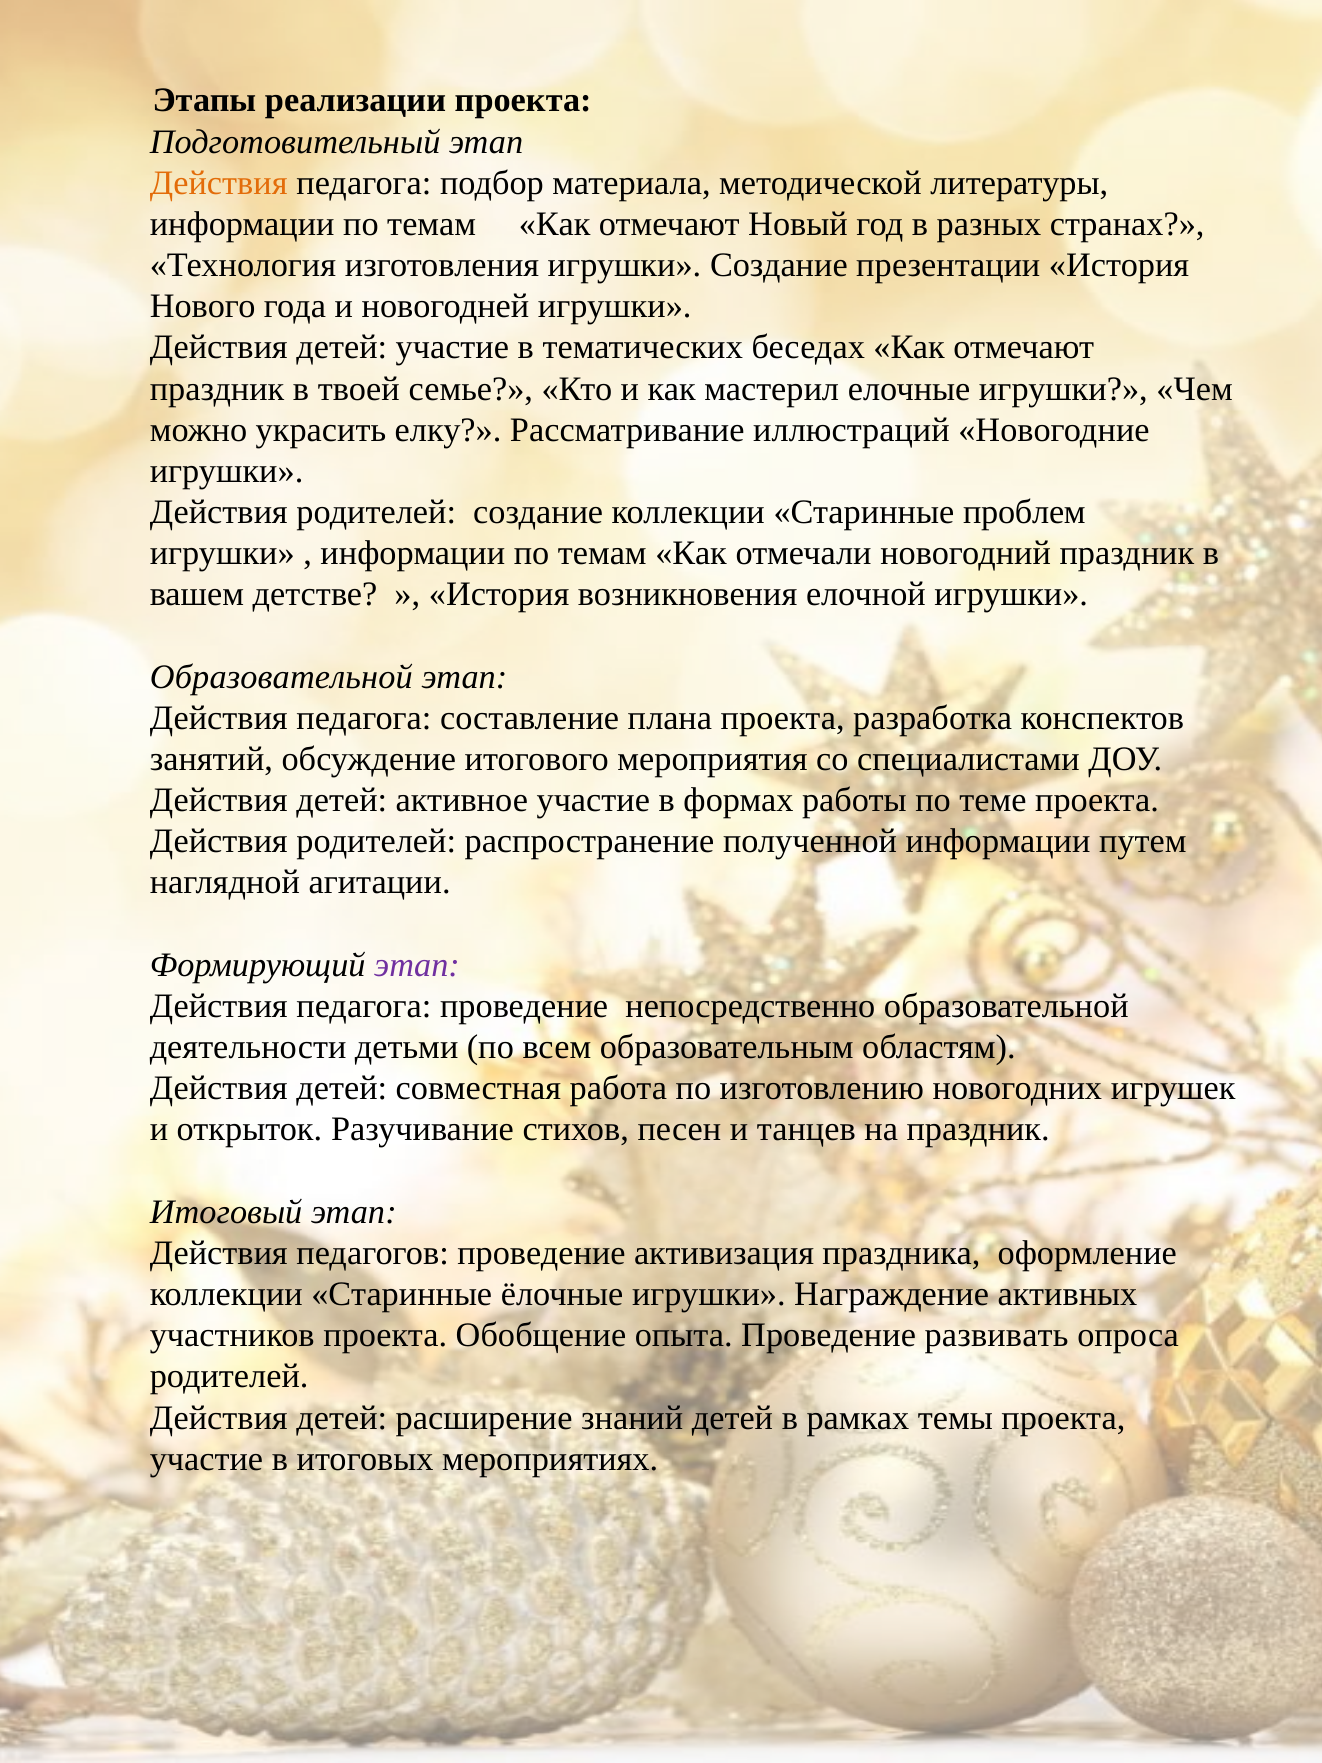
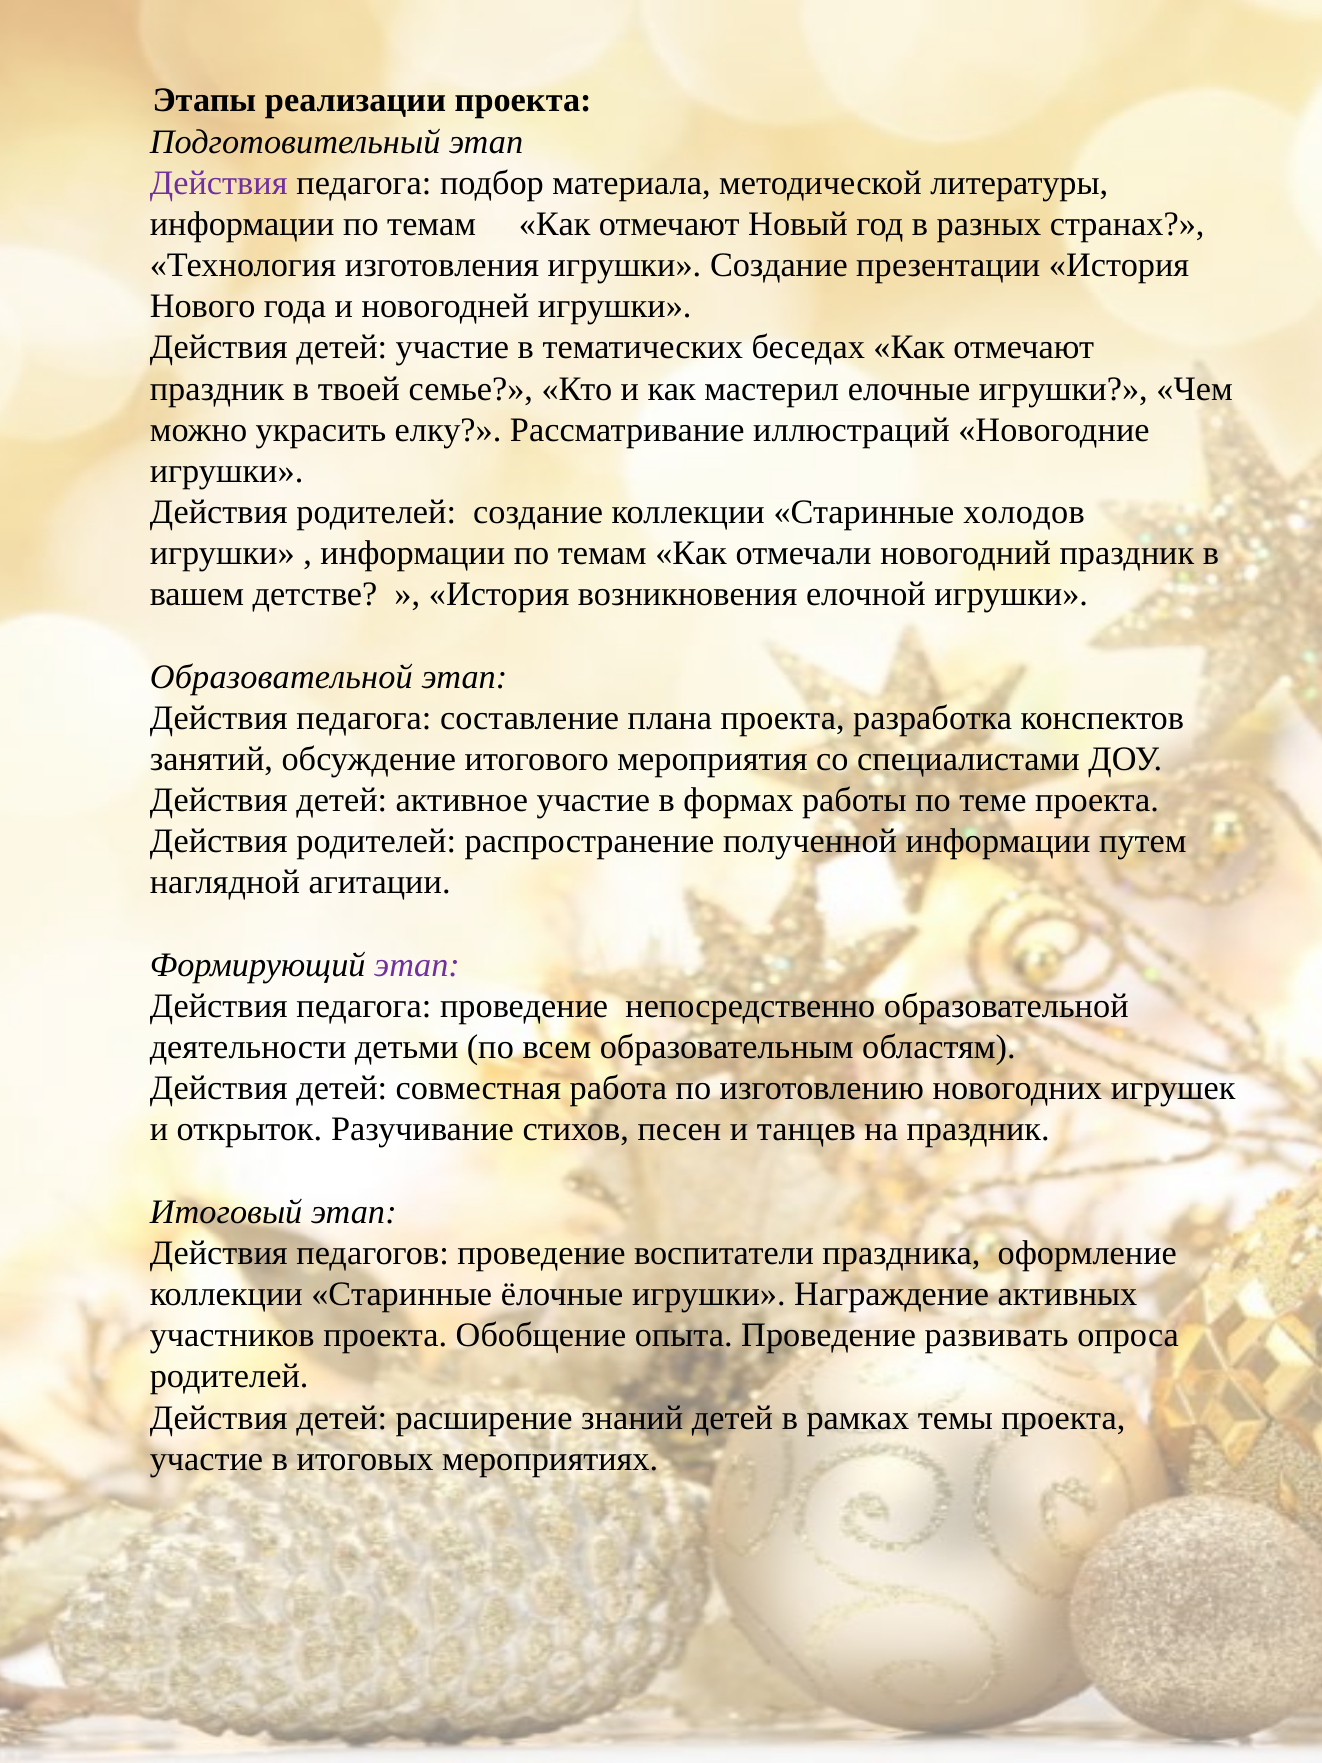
Действия colour: orange -> purple (219, 183)
проблем: проблем -> холодов (1024, 512)
активизация: активизация -> воспитатели (724, 1253)
